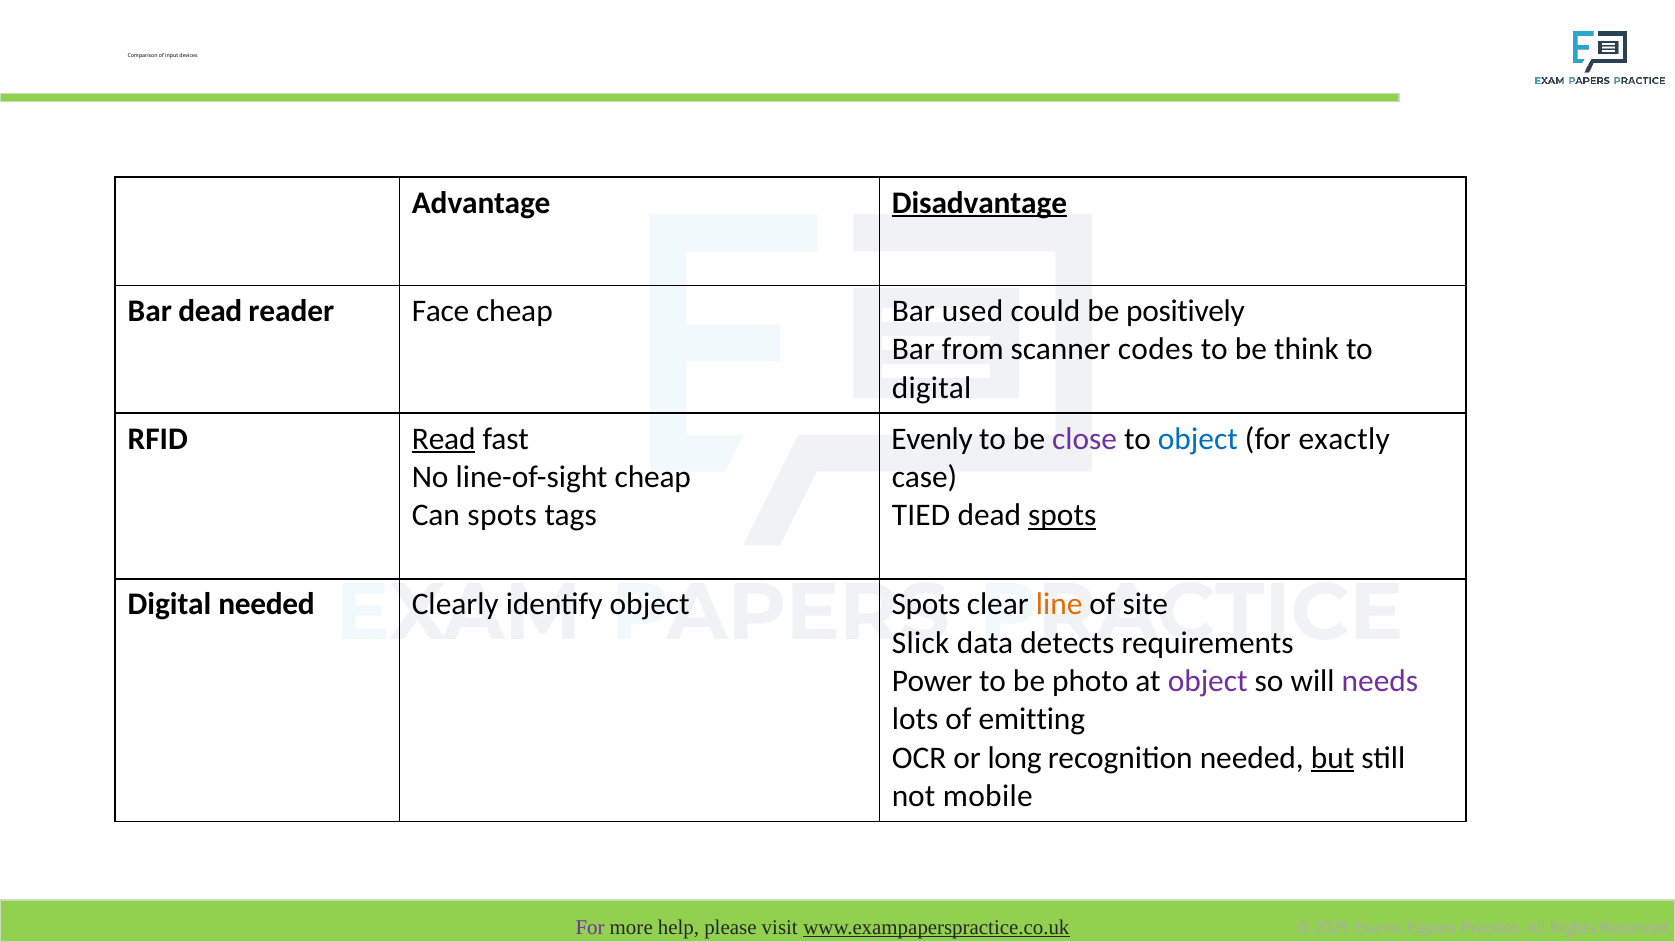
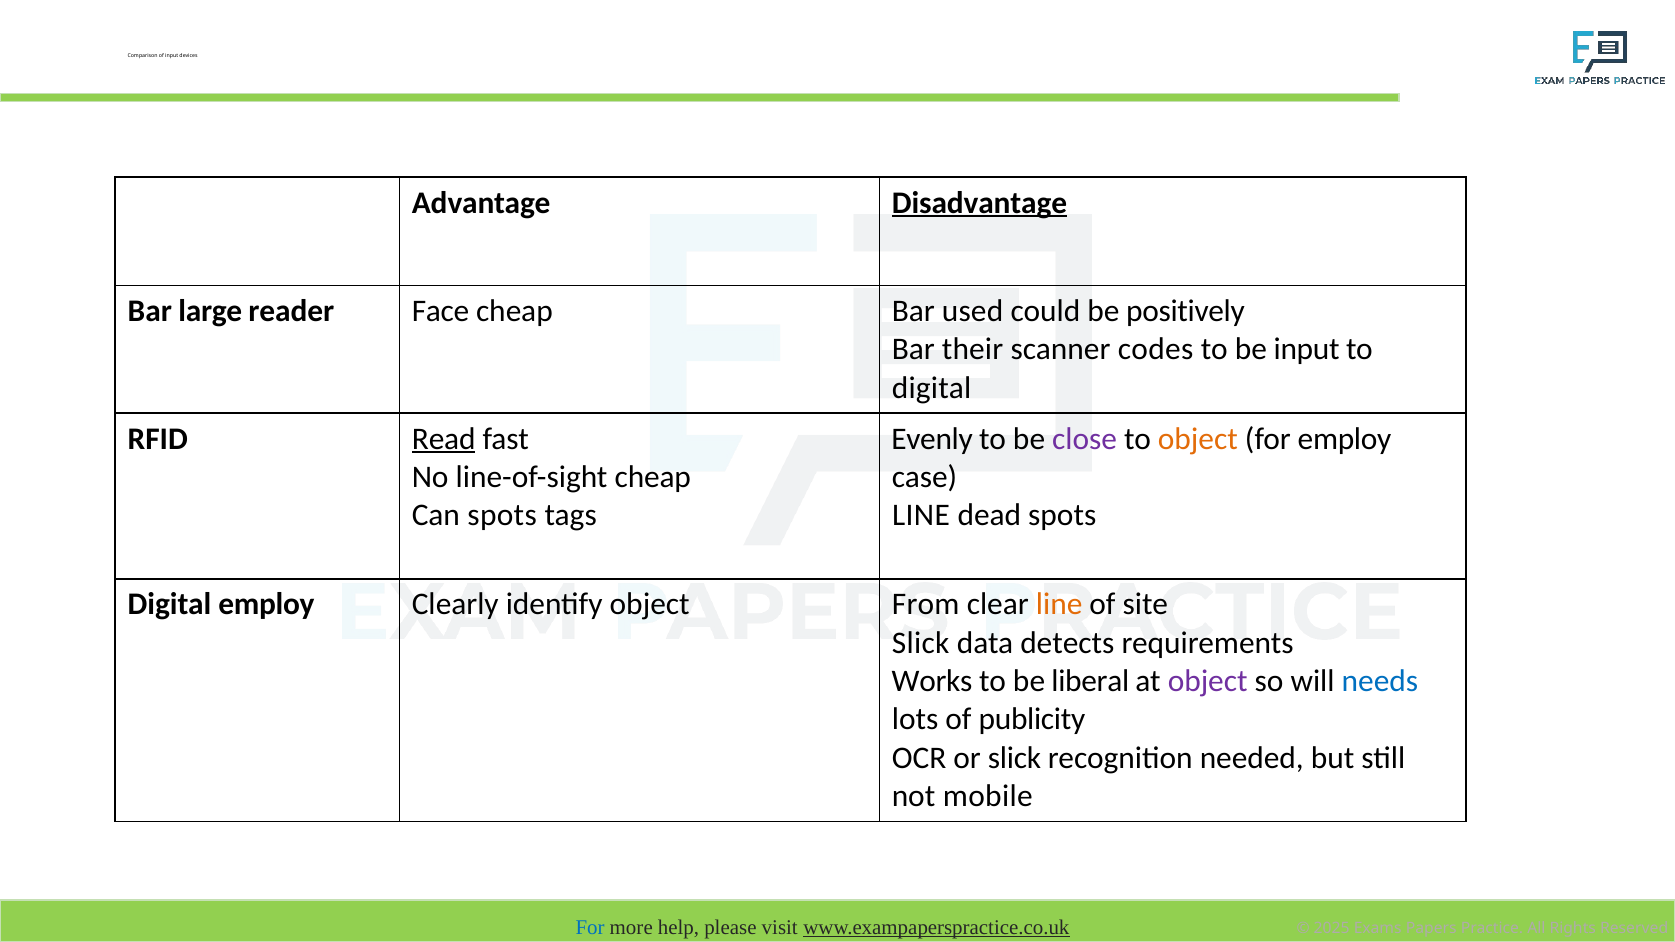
Bar dead: dead -> large (210, 311)
from: from -> their (973, 350)
be think: think -> input (1307, 350)
object colour: blue -> orange (1198, 439)
for exactly: exactly -> employ (1344, 439)
TIED: TIED -> LINE (921, 515)
spots underline: present -> none (1062, 515)
Digital needed: needed -> employ (266, 605)
object Spots: Spots -> From (926, 605)
Power: Power -> Works (932, 681)
photo: photo -> liberal (1090, 681)
needs colour: purple -> blue (1380, 681)
emitting: emitting -> publicity (1032, 720)
or long: long -> slick (1015, 758)
but underline: present -> none (1333, 758)
For colour: purple -> blue (590, 928)
